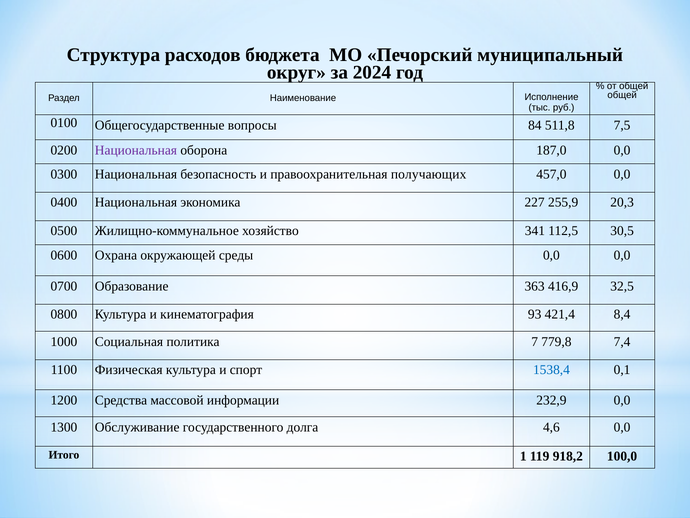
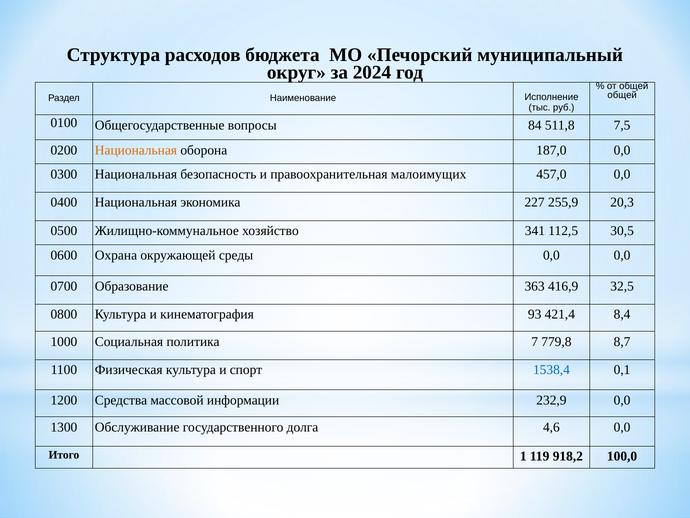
Национальная colour: purple -> orange (136, 150)
получающих: получающих -> малоимущих (429, 174)
7,4: 7,4 -> 8,7 (622, 341)
